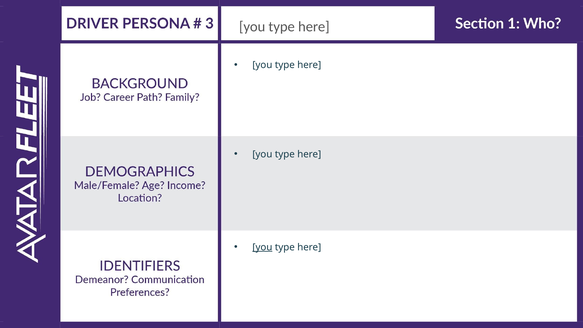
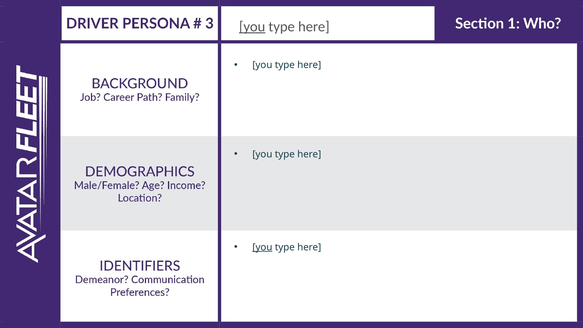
you underline: none -> present (252, 27)
